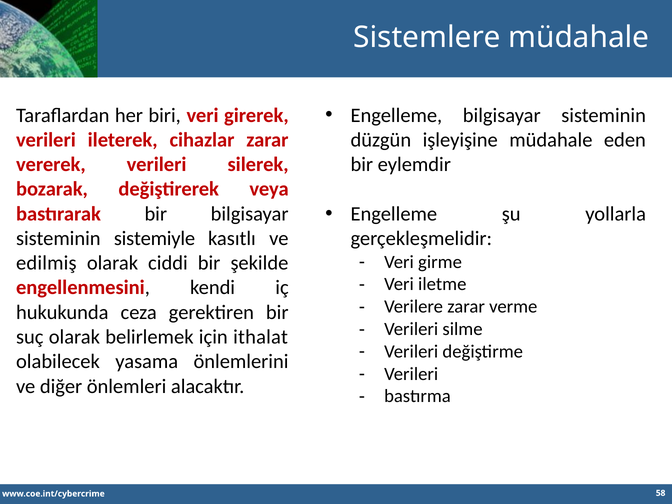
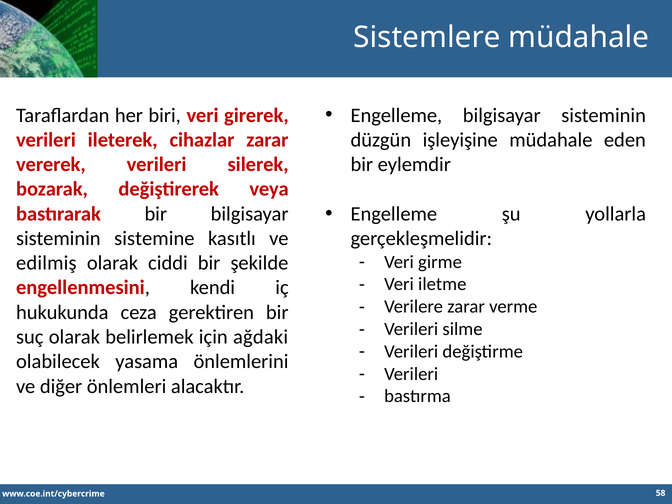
sistemiyle: sistemiyle -> sistemine (154, 238)
ithalat: ithalat -> ağdaki (261, 337)
